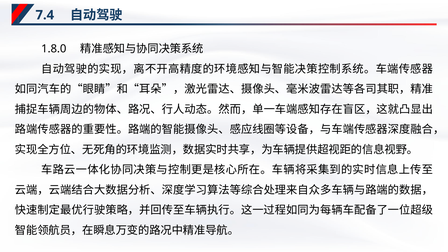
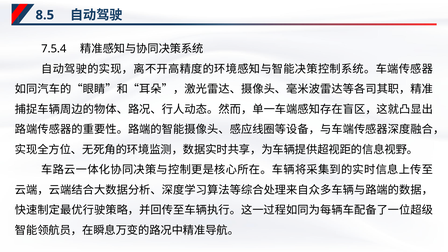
7.4: 7.4 -> 8.5 (45, 15)
1.8.0: 1.8.0 -> 7.5.4 (54, 49)
